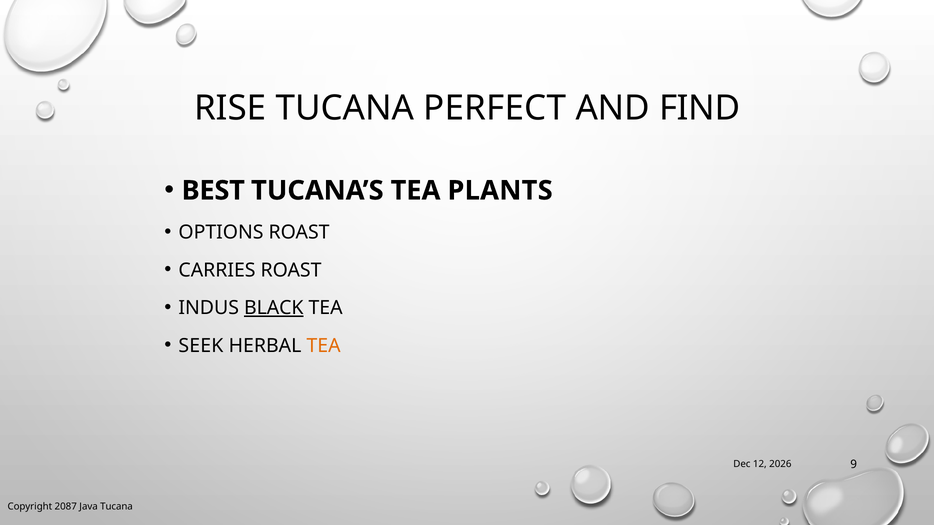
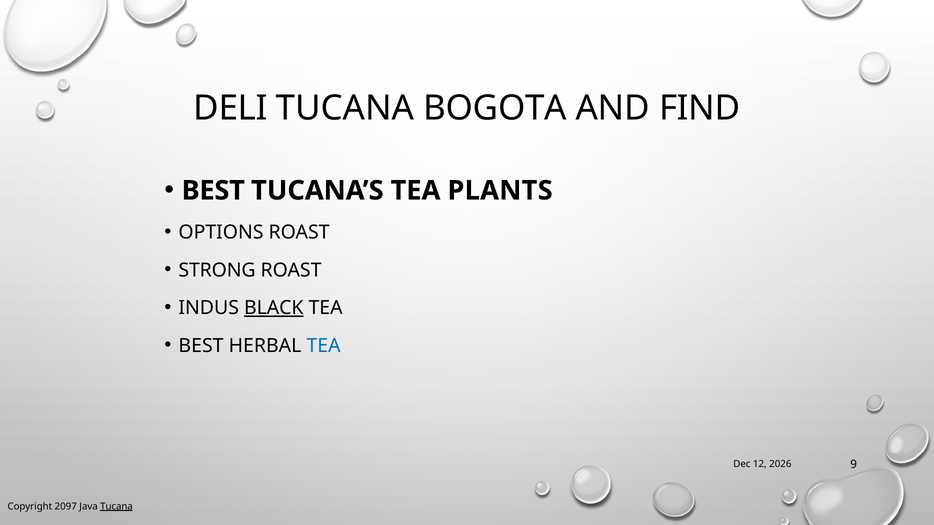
RISE: RISE -> DELI (230, 108)
PERFECT: PERFECT -> BOGOTA (495, 108)
CARRIES: CARRIES -> STRONG (217, 270)
SEEK: SEEK -> BEST (201, 346)
TEA colour: orange -> blue (324, 346)
2087: 2087 -> 2097 (66, 507)
Tucana underline: none -> present (116, 507)
